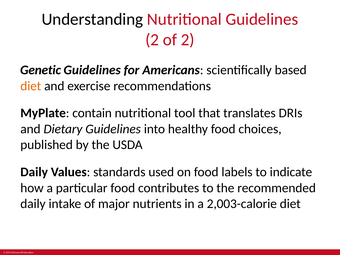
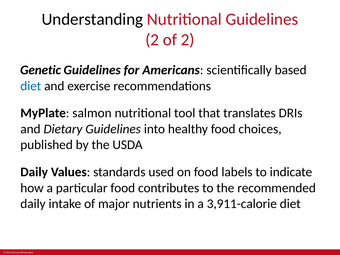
diet colour: orange -> blue (31, 86)
contain: contain -> salmon (92, 113)
2,003-calorie: 2,003-calorie -> 3,911-calorie (242, 204)
